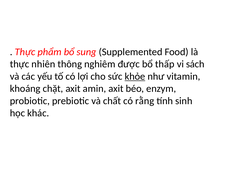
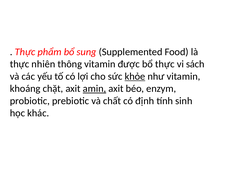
thông nghiêm: nghiêm -> vitamin (100, 64)
bổ thấp: thấp -> thực (165, 64)
amin underline: none -> present (94, 89)
rằng: rằng -> định (145, 101)
